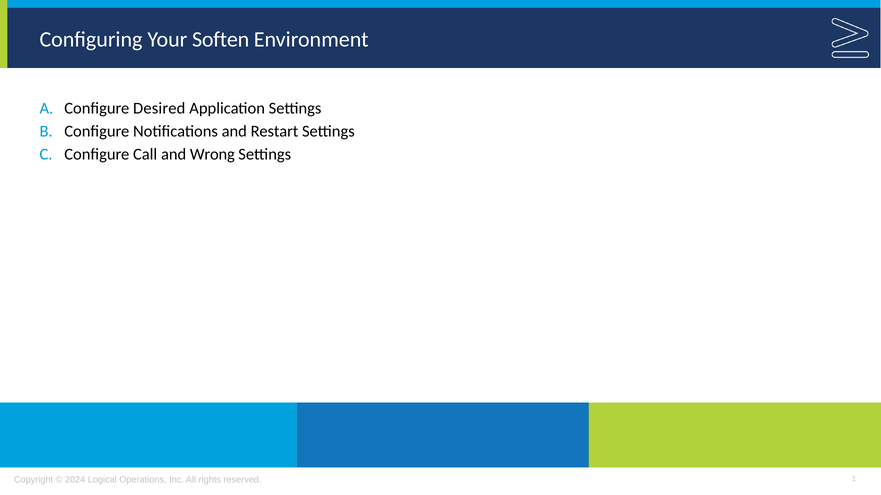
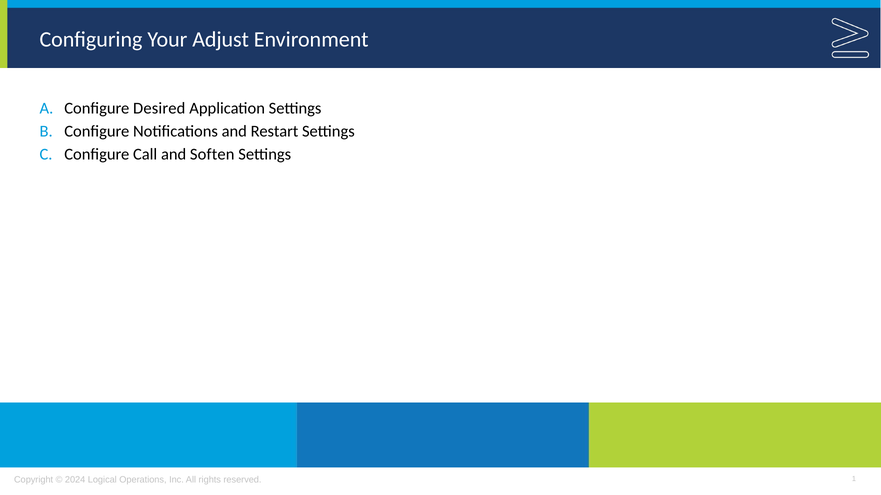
Soften: Soften -> Adjust (221, 39)
Wrong: Wrong -> Soften (212, 155)
